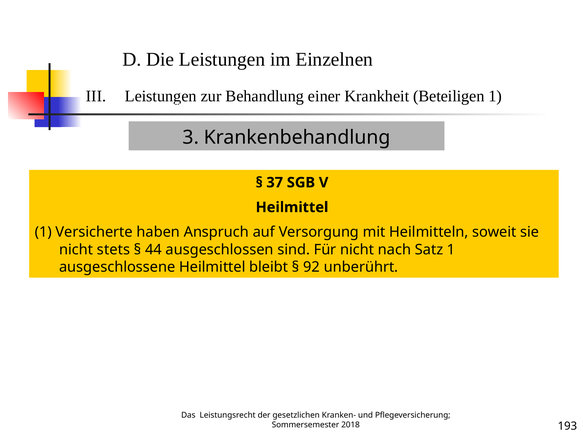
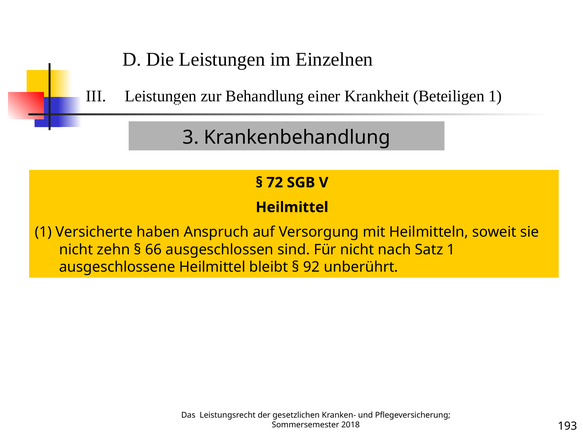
37: 37 -> 72 (275, 183)
stets: stets -> zehn (114, 250)
44: 44 -> 66 (153, 250)
